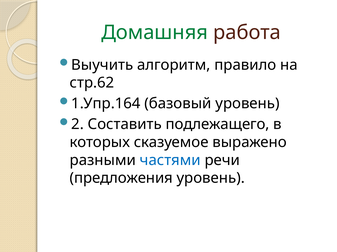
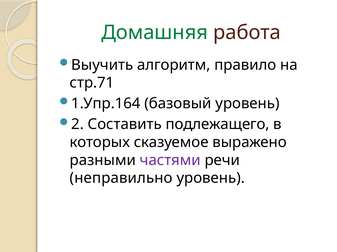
стр.62: стр.62 -> стр.71 (92, 83)
частями colour: blue -> purple (170, 161)
предложения: предложения -> неправильно (121, 179)
